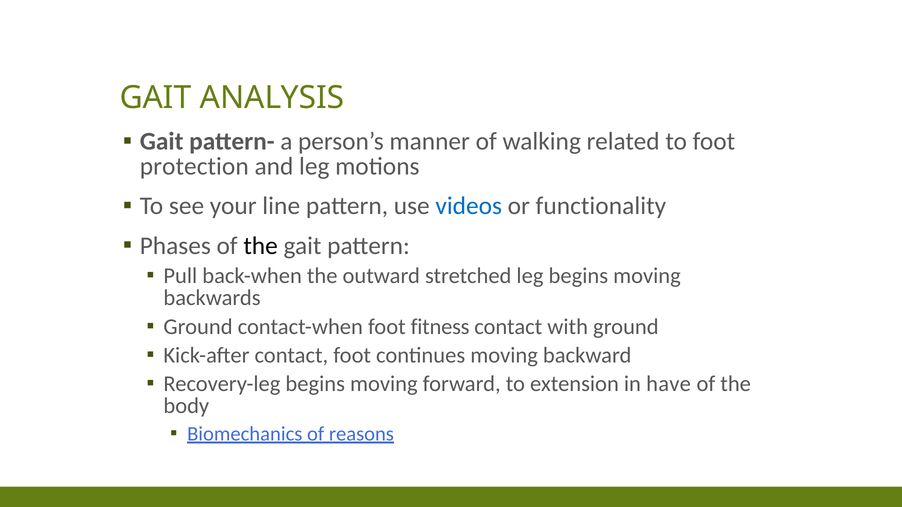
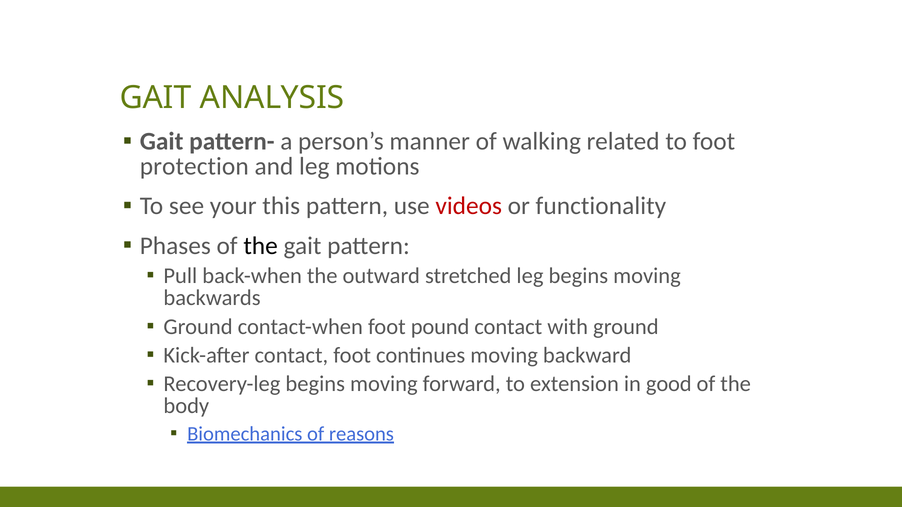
line: line -> this (281, 206)
videos colour: blue -> red (469, 206)
fitness: fitness -> pound (440, 327)
have: have -> good (669, 384)
